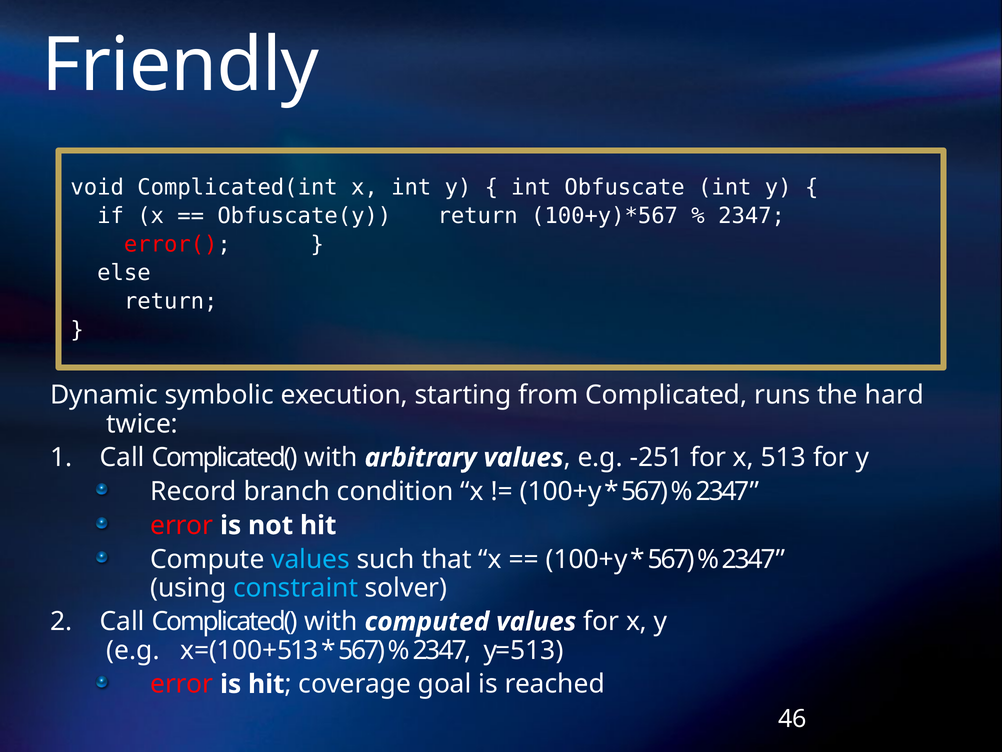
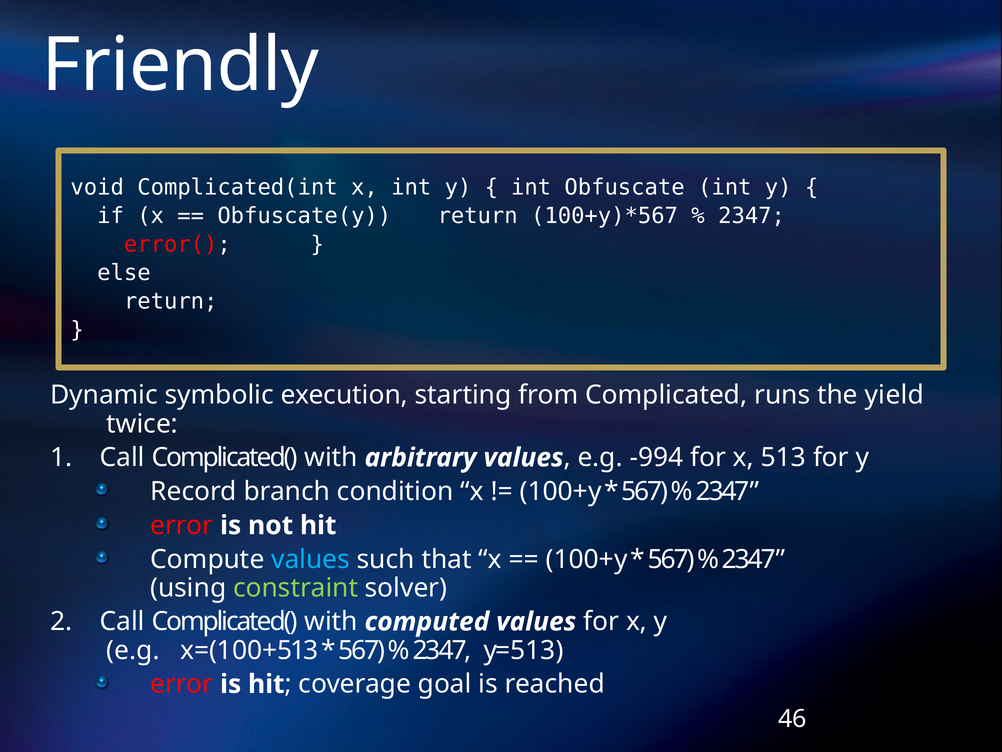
hard: hard -> yield (894, 395)
-251: -251 -> -994 (657, 457)
constraint colour: light blue -> light green (296, 588)
